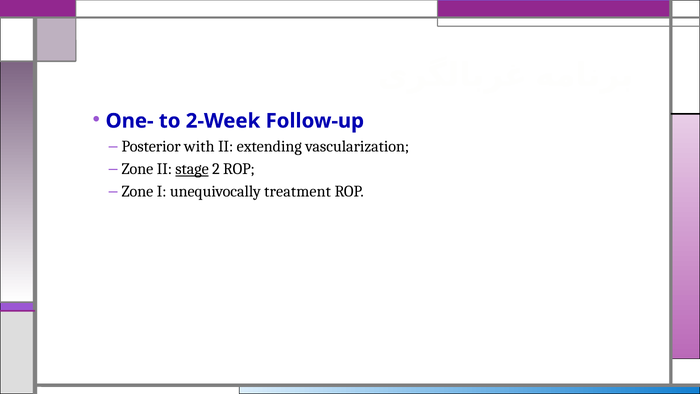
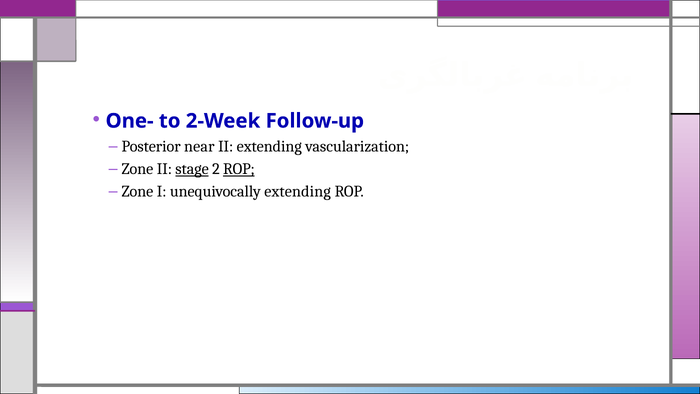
with: with -> near (199, 146)
ROP underline: none -> present (239, 169)
unequivocally treatment: treatment -> extending (298, 191)
